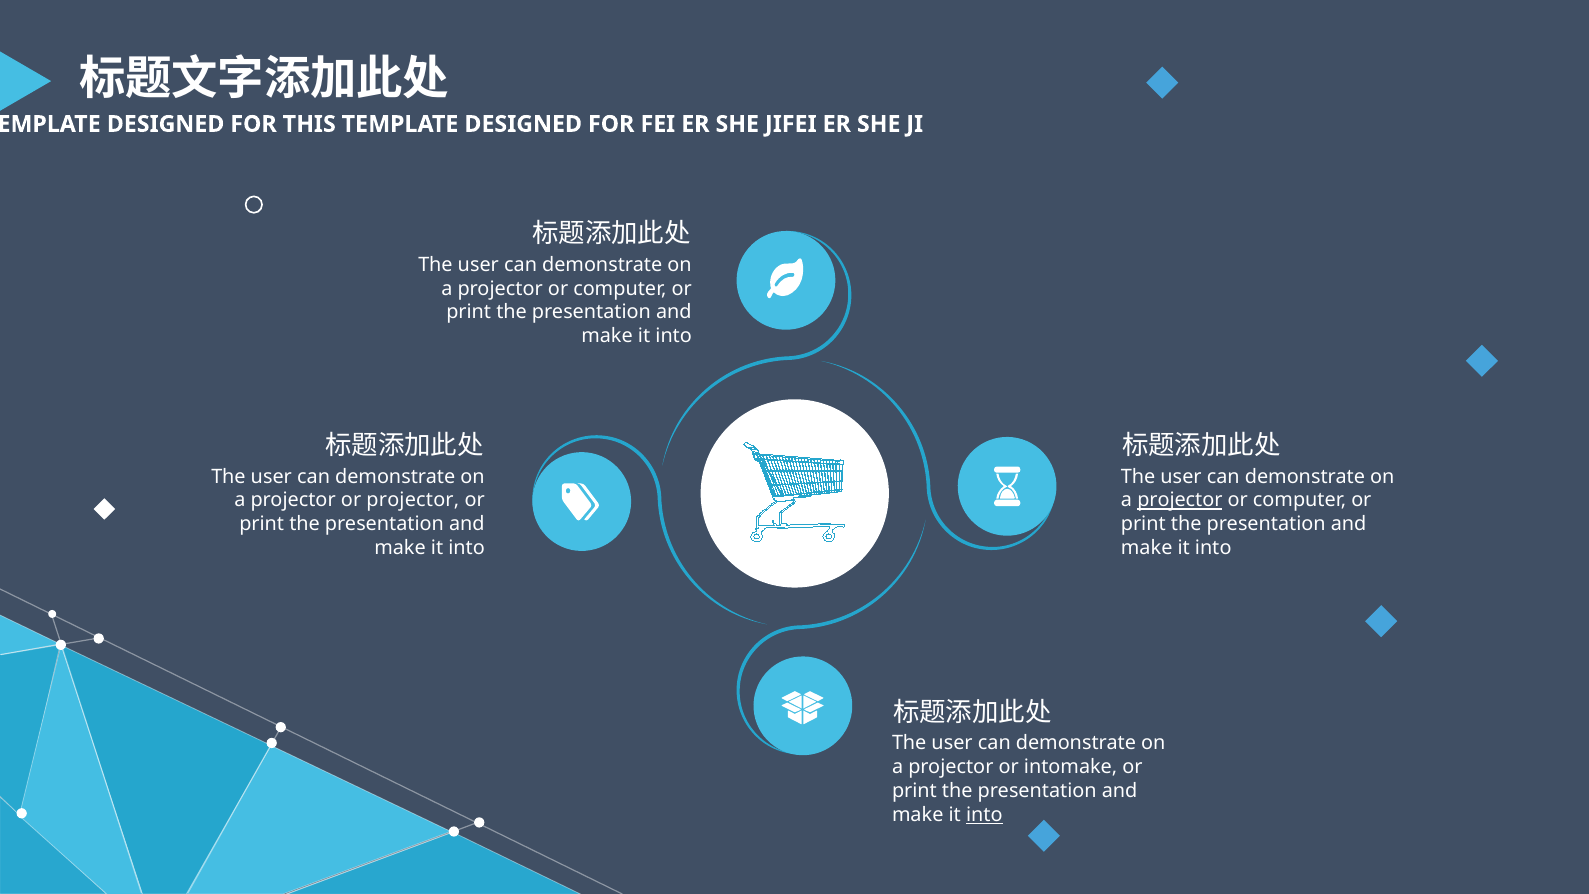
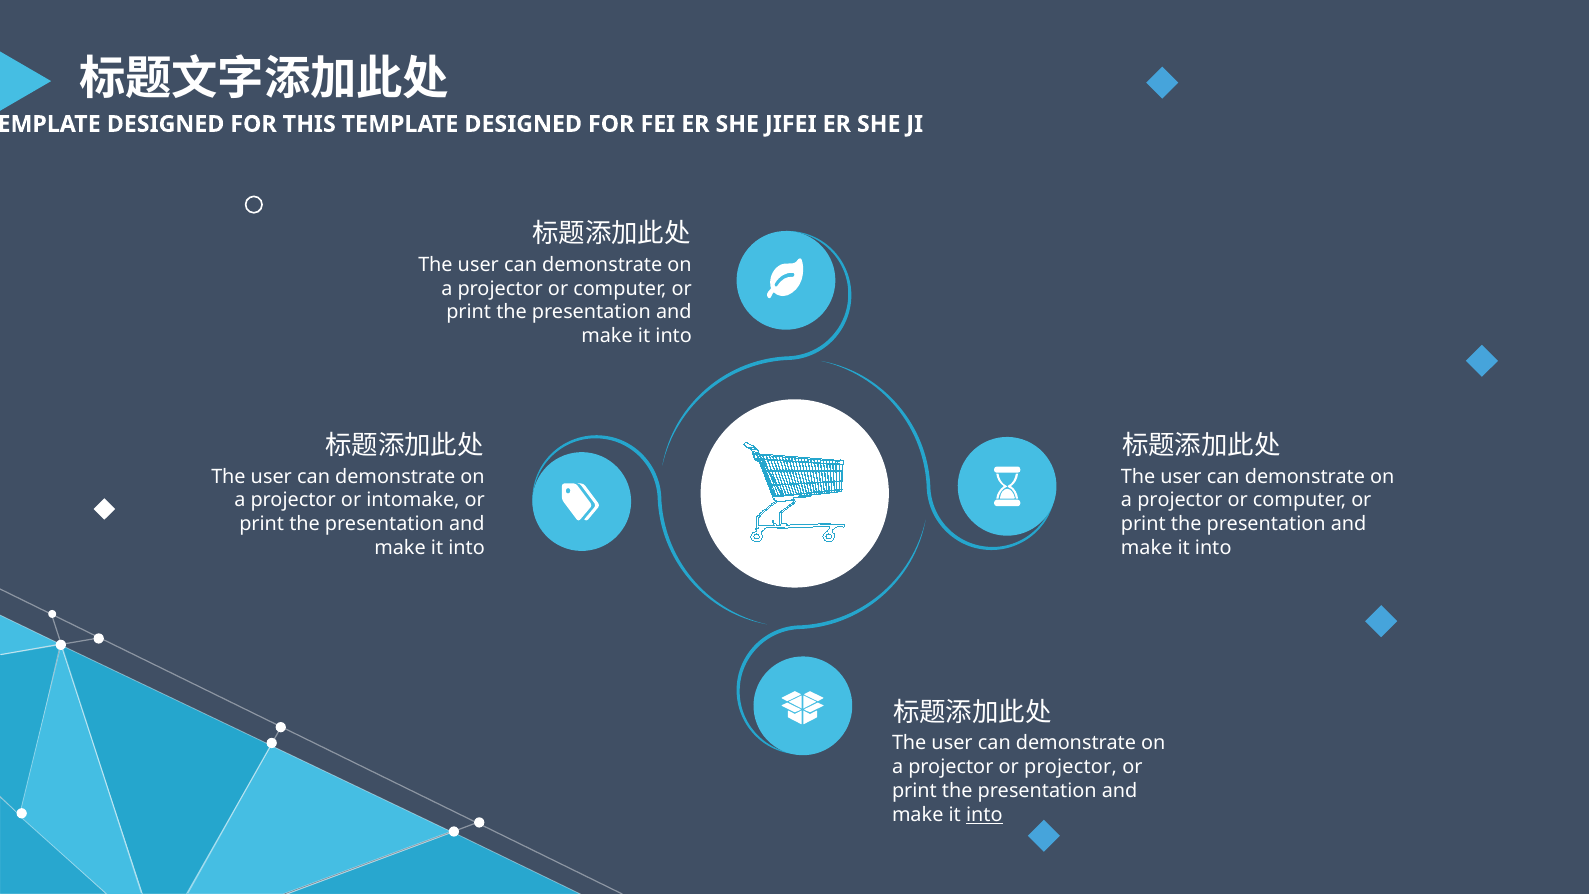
or projector: projector -> intomake (413, 500)
projector underline: present -> none (1180, 500)
or intomake: intomake -> projector (1070, 767)
